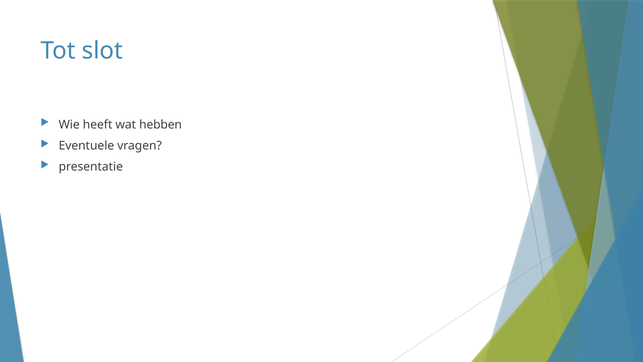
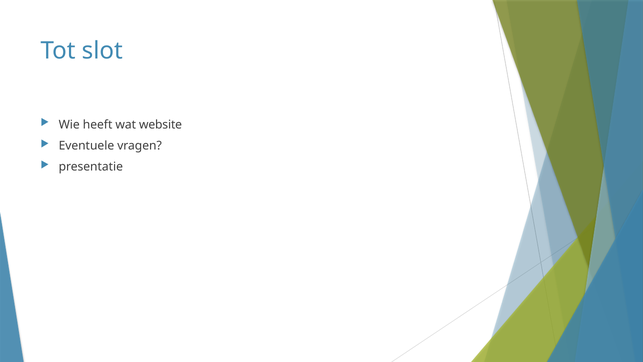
hebben: hebben -> website (161, 124)
